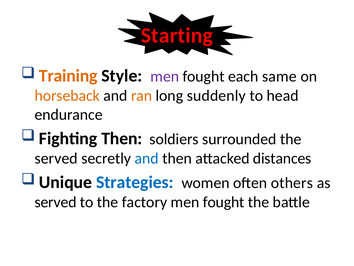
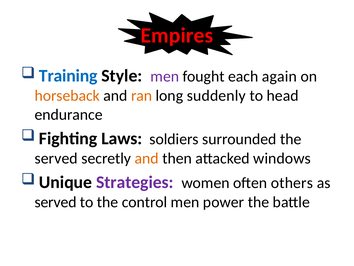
Starting: Starting -> Empires (177, 35)
Training colour: orange -> blue (68, 76)
same: same -> again (279, 76)
Fighting Then: Then -> Laws (122, 138)
and colour: blue -> orange (147, 158)
distances: distances -> windows (282, 158)
Strategies colour: blue -> purple (135, 182)
factory: factory -> control (145, 202)
fought: fought -> power (224, 202)
